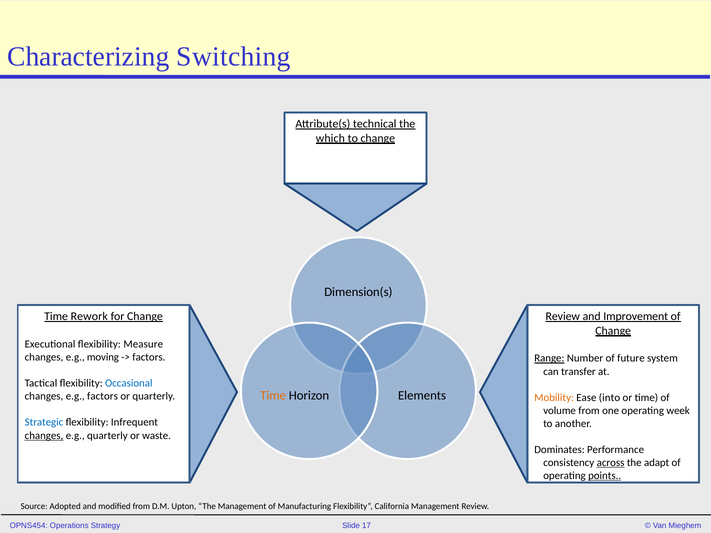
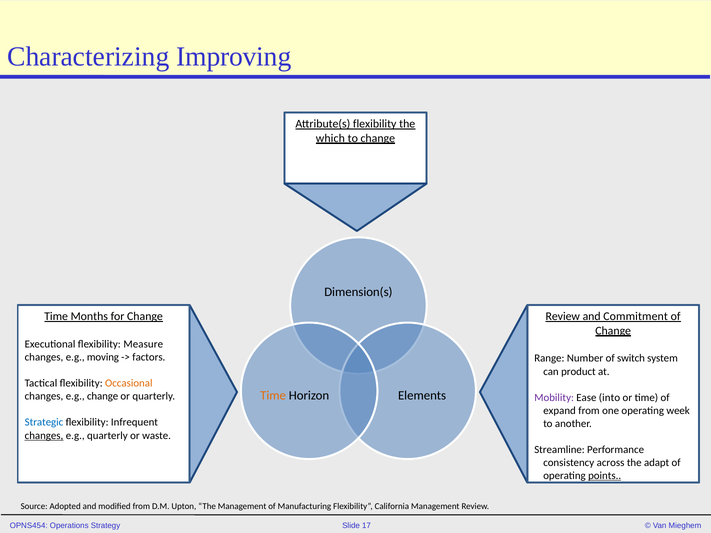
Switching: Switching -> Improving (234, 57)
Attribute(s technical: technical -> flexibility (375, 124)
Rework: Rework -> Months (89, 317)
Improvement: Improvement -> Commitment (636, 317)
Range underline: present -> none (549, 359)
future: future -> switch (631, 359)
transfer: transfer -> product (578, 372)
Occasional colour: blue -> orange (129, 383)
e.g factors: factors -> change (103, 397)
Mobility colour: orange -> purple (554, 398)
volume: volume -> expand (560, 411)
Dominates: Dominates -> Streamline (559, 450)
across underline: present -> none (611, 463)
